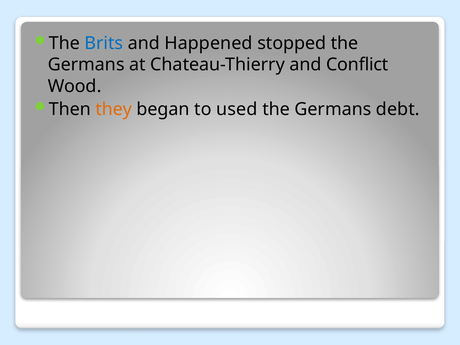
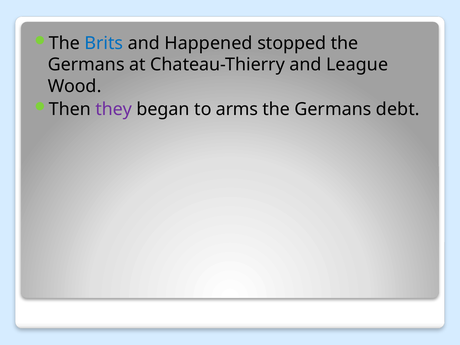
Conflict: Conflict -> League (357, 65)
they colour: orange -> purple (114, 109)
used: used -> arms (237, 109)
